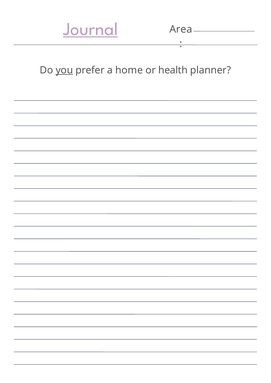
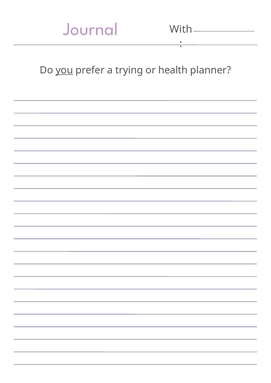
Journal underline: present -> none (90, 29)
Area: Area -> With (181, 29)
home: home -> trying (129, 70)
